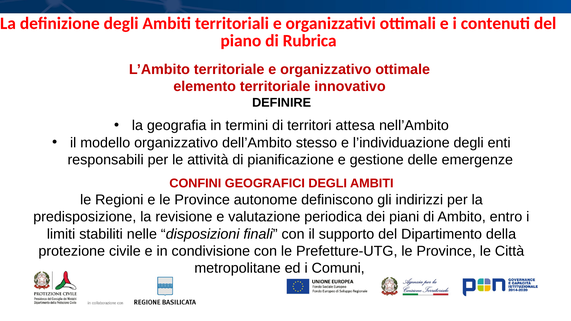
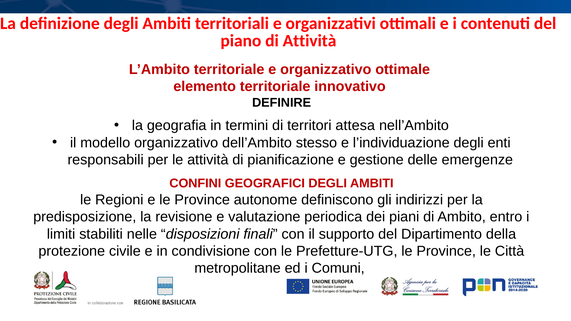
di Rubrica: Rubrica -> Attività (310, 41)
